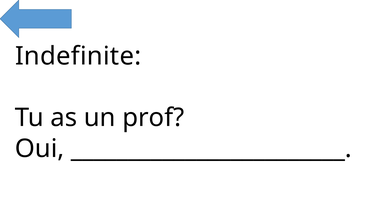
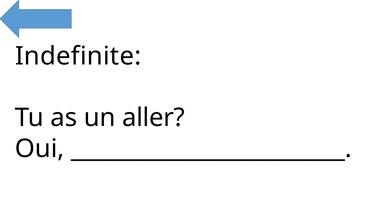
prof: prof -> aller (153, 118)
